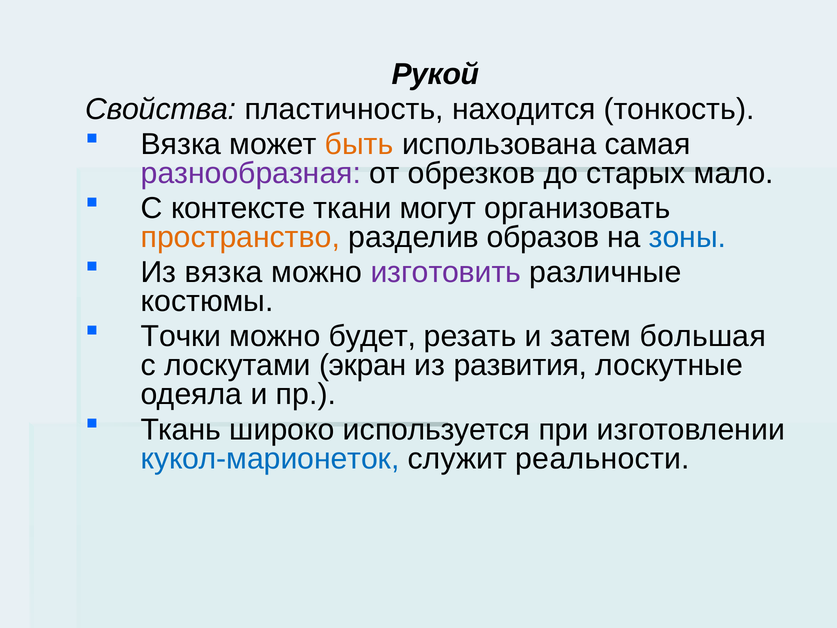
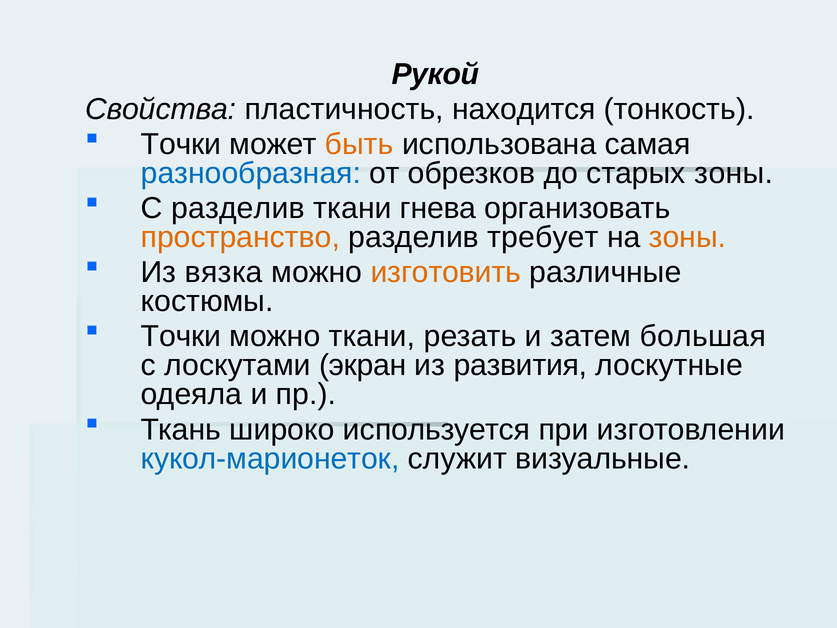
Вязка: Вязка -> Точки (181, 144)
разнообразная colour: purple -> blue (251, 173)
старых мало: мало -> зоны (734, 173)
С контексте: контексте -> разделив (238, 208)
могут: могут -> гнева (438, 208)
образов: образов -> требует (543, 237)
зоны colour: blue -> orange (687, 237)
изготовить colour: purple -> orange (446, 272)
можно будет: будет -> ткани (372, 336)
реальности: реальности -> визуальные (603, 458)
